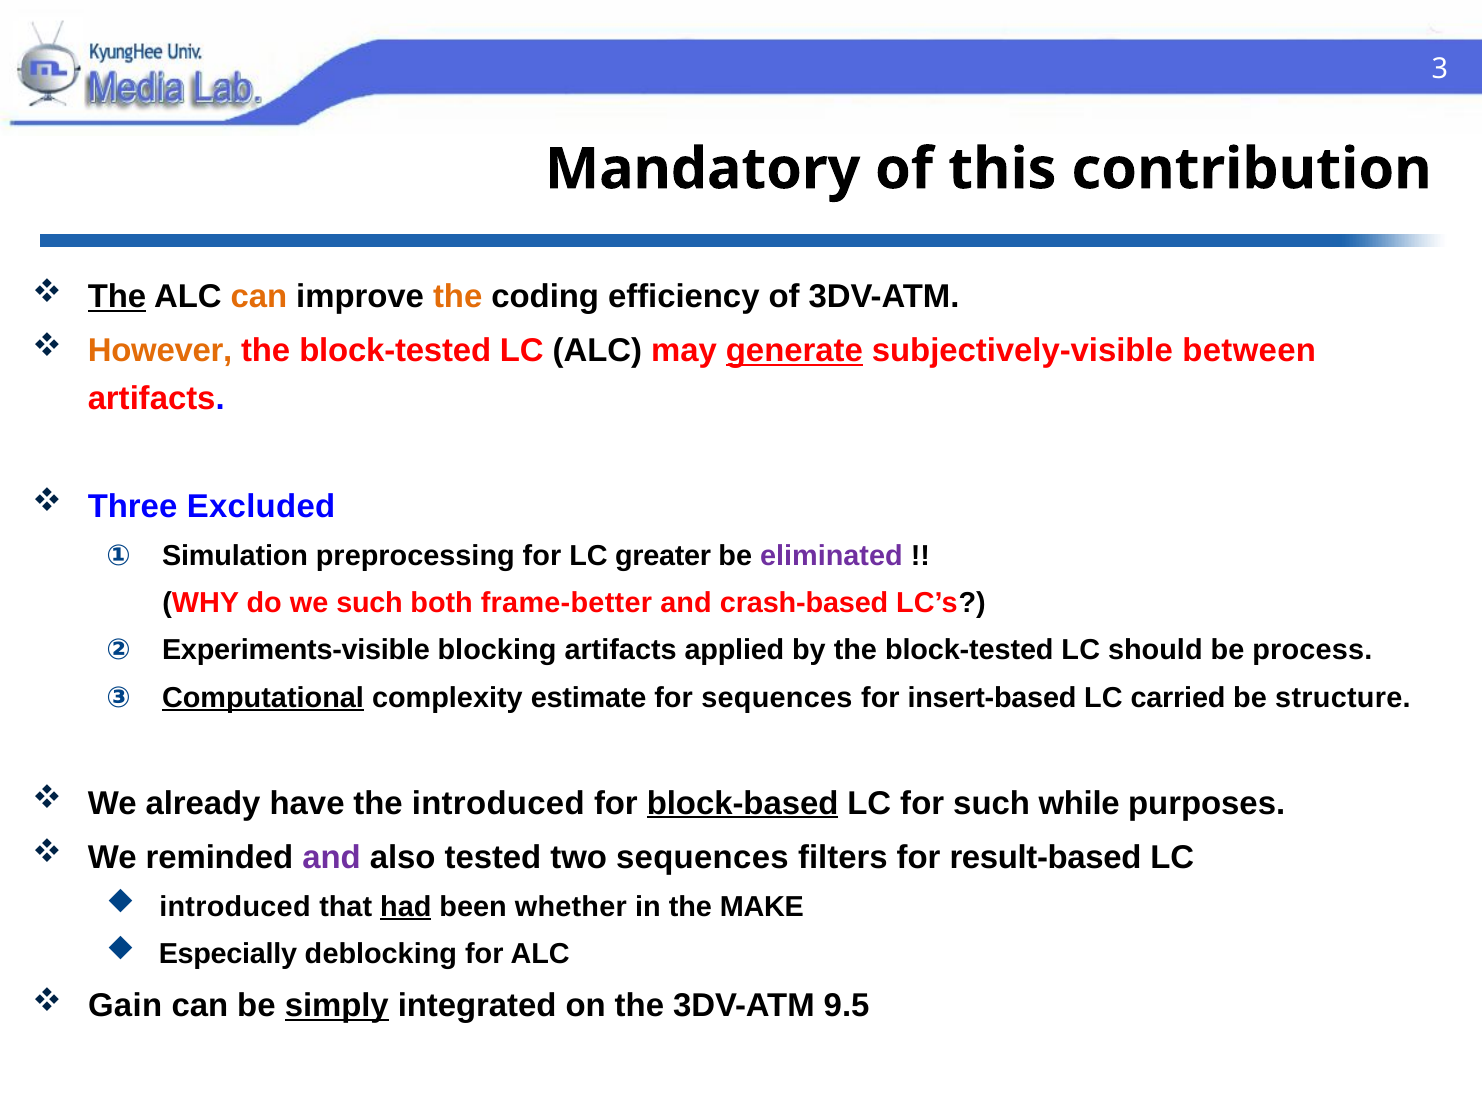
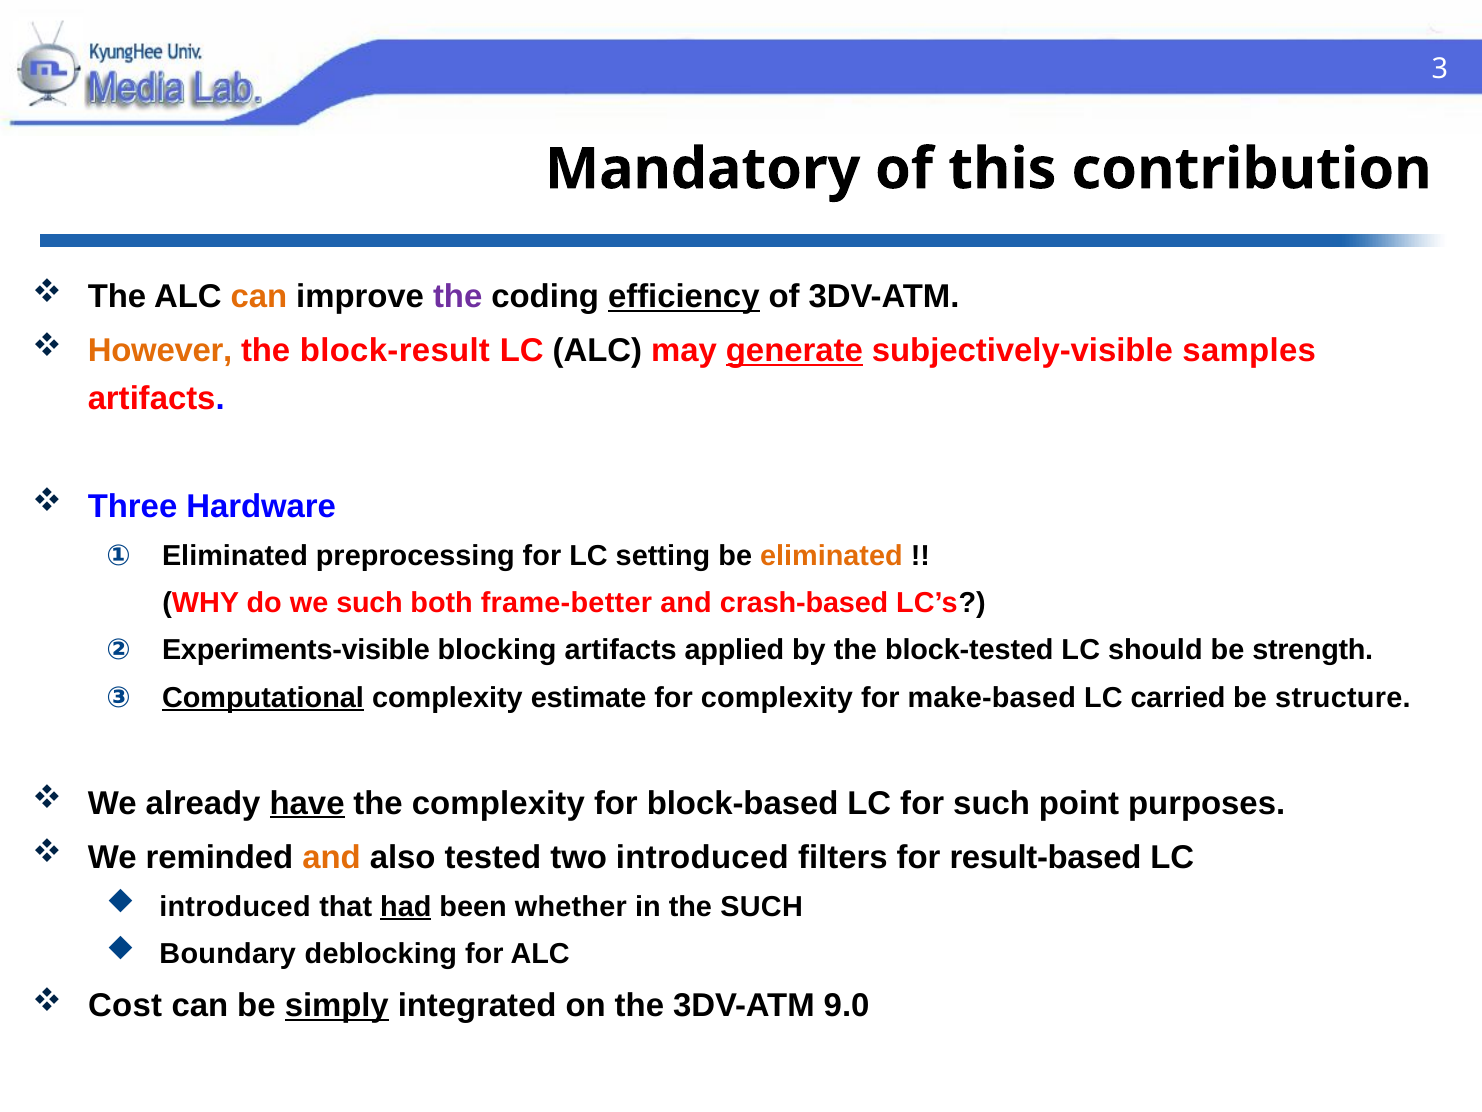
The underline: present -> none (117, 297)
the colour: orange -> purple (458, 297)
efficiency underline: none -> present (684, 297)
block-tested: block-tested -> block-result (395, 351)
between: between -> samples (1249, 351)
Excluded: Excluded -> Hardware (261, 506)
Simulation: Simulation -> Eliminated (235, 555)
greater: greater -> setting (663, 555)
eliminated colour: purple -> orange (831, 555)
process: process -> strength (1313, 650)
for sequences: sequences -> complexity (777, 697)
insert-based: insert-based -> make-based (992, 697)
have underline: none -> present (307, 803)
the introduced: introduced -> complexity (498, 803)
block-based underline: present -> none (743, 803)
while: while -> point (1079, 803)
and colour: purple -> orange (332, 857)
two sequences: sequences -> introduced (702, 857)
the MAKE: MAKE -> SUCH (762, 906)
Especially: Especially -> Boundary (228, 954)
Gain: Gain -> Cost (125, 1005)
9.5: 9.5 -> 9.0 (847, 1005)
